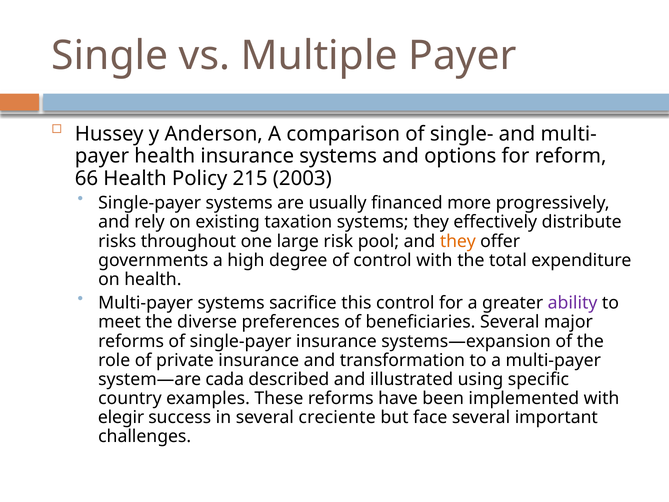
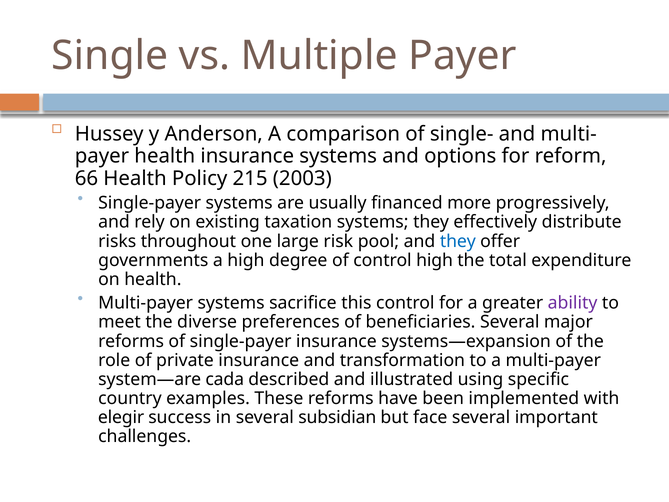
they colour: orange -> blue (458, 241)
control with: with -> high (435, 260)
creciente: creciente -> subsidian (337, 417)
